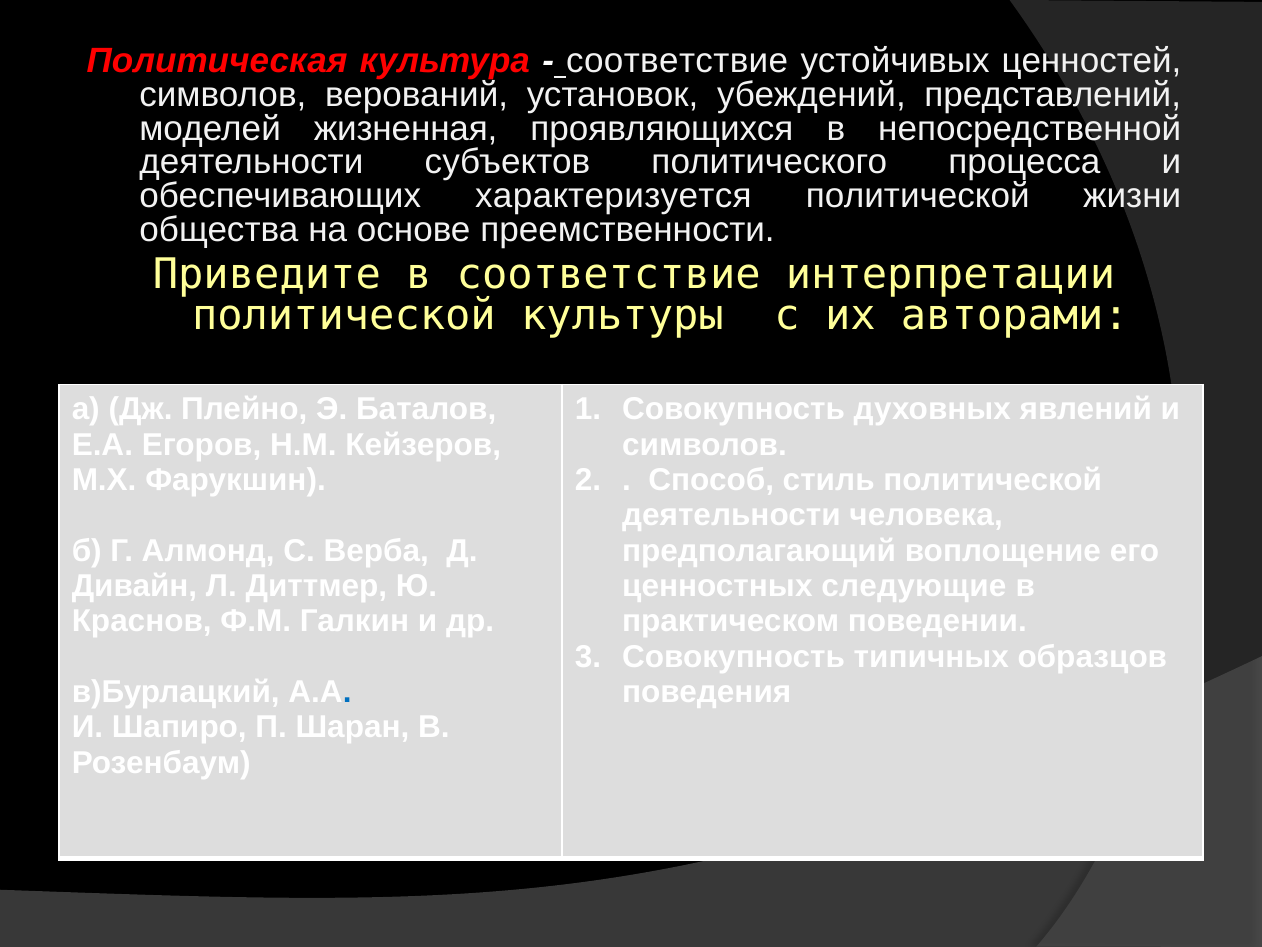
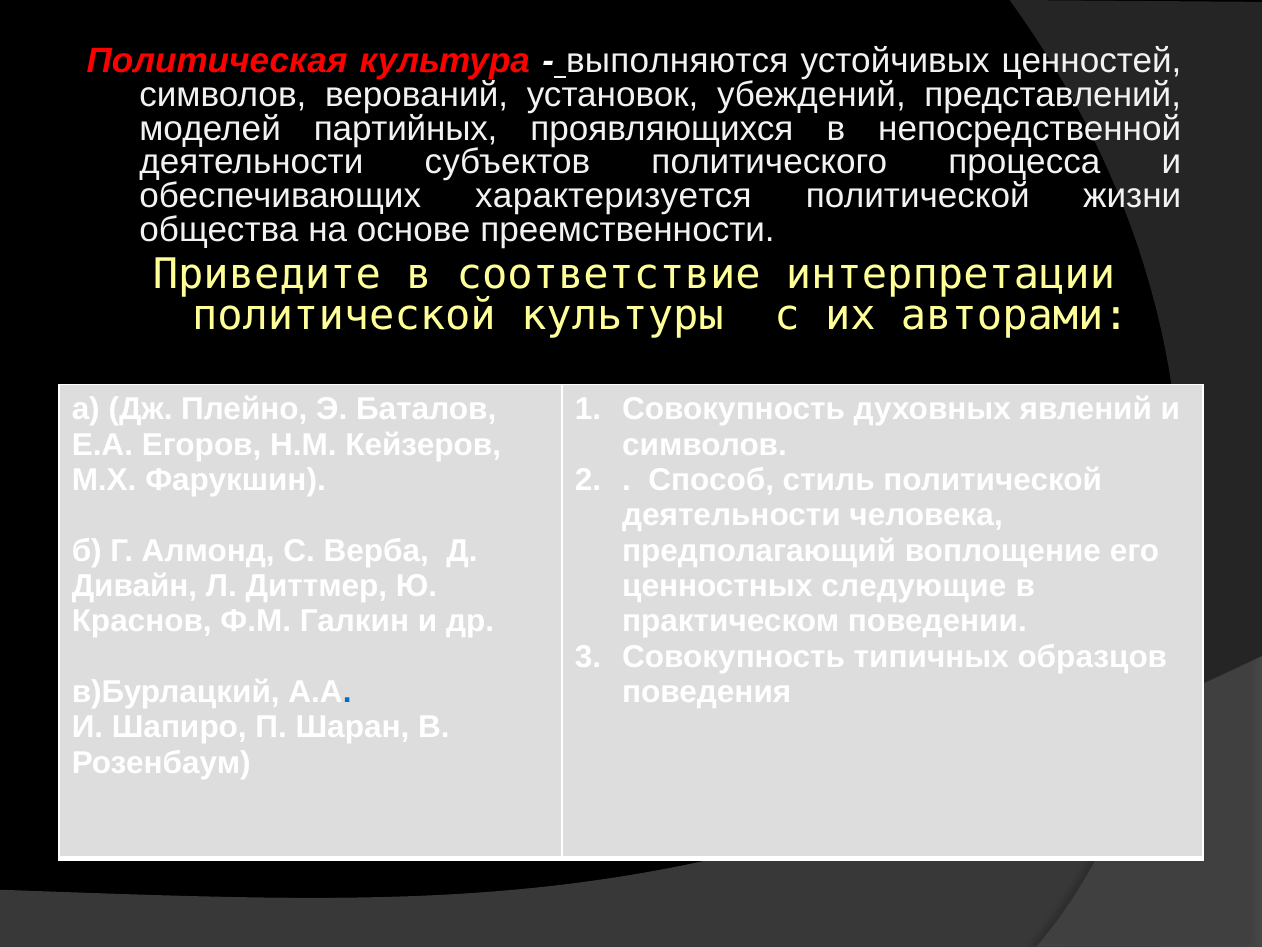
соответствие: соответствие -> выполняются (677, 61)
жизненная: жизненная -> партийных (406, 129)
